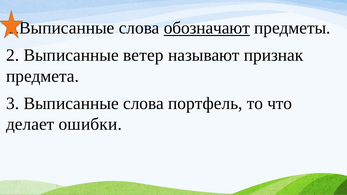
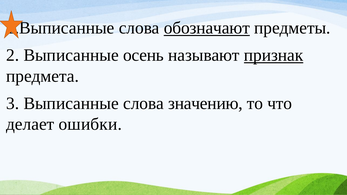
ветер: ветер -> осень (144, 55)
признак underline: none -> present (274, 55)
портфель: портфель -> значению (205, 103)
